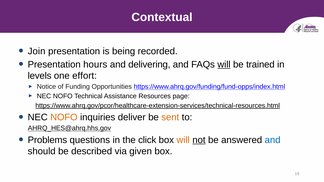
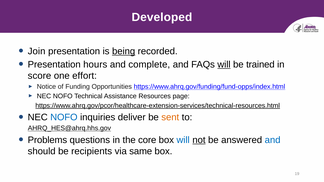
Contextual: Contextual -> Developed (162, 17)
being underline: none -> present (124, 51)
delivering: delivering -> complete (149, 65)
levels: levels -> score (39, 76)
NOFO colour: orange -> blue (64, 117)
click: click -> core (147, 140)
will colour: orange -> blue (183, 140)
described: described -> recipients (92, 152)
given: given -> same (141, 152)
